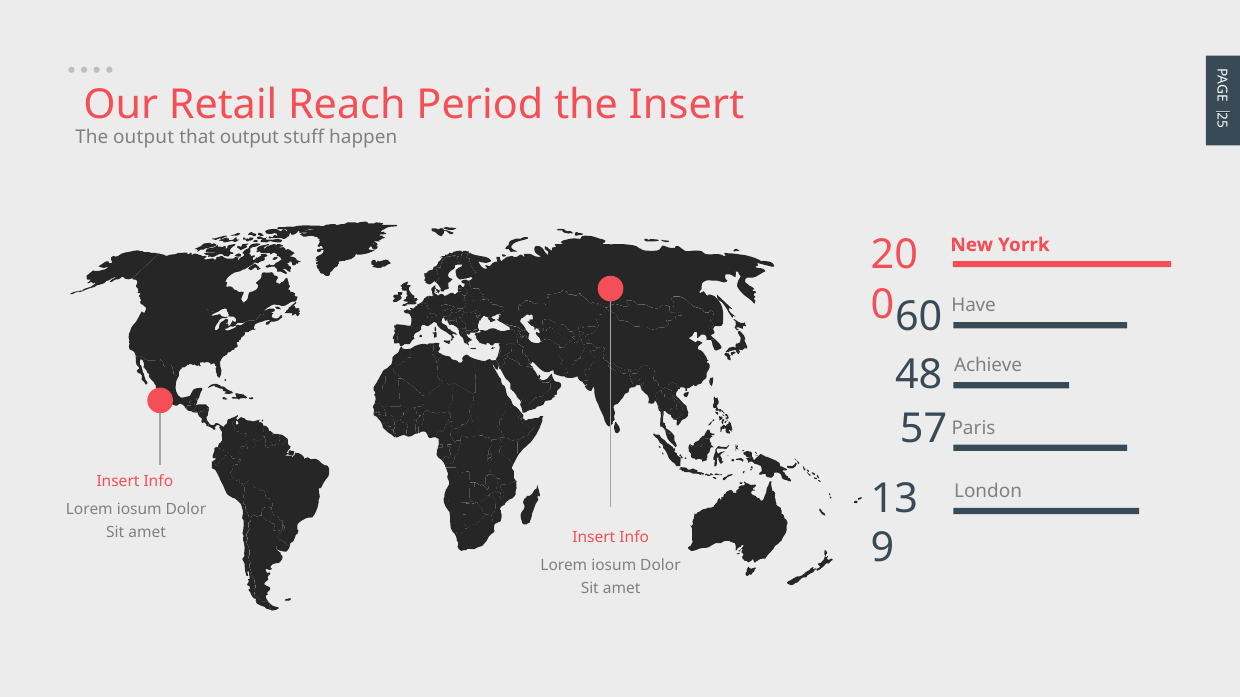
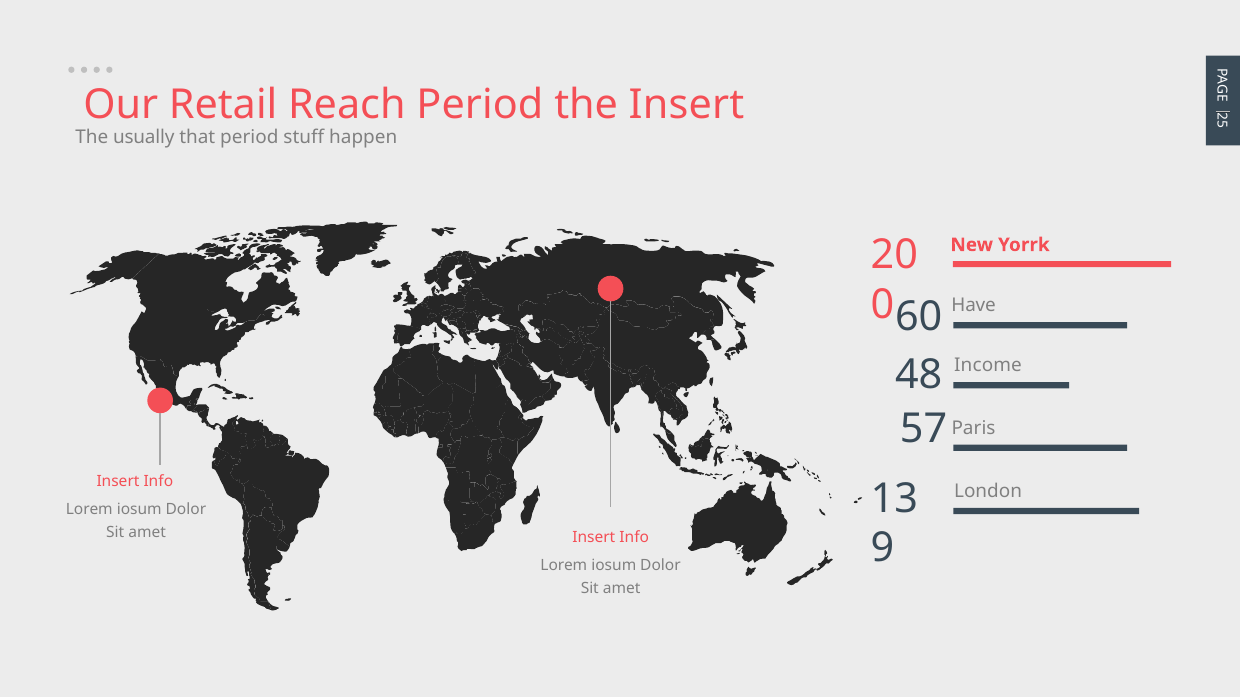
The output: output -> usually (144, 138)
that output: output -> period (249, 138)
Achieve: Achieve -> Income (988, 365)
